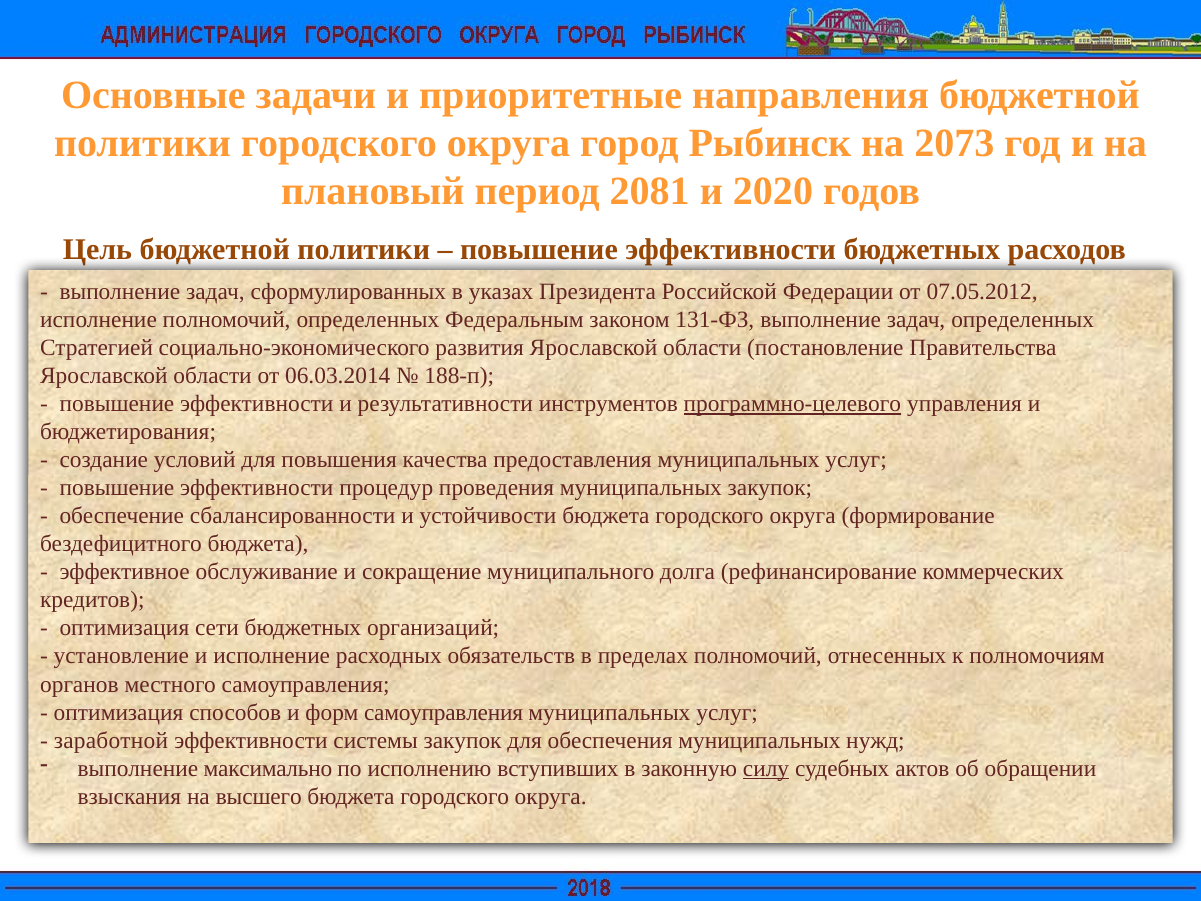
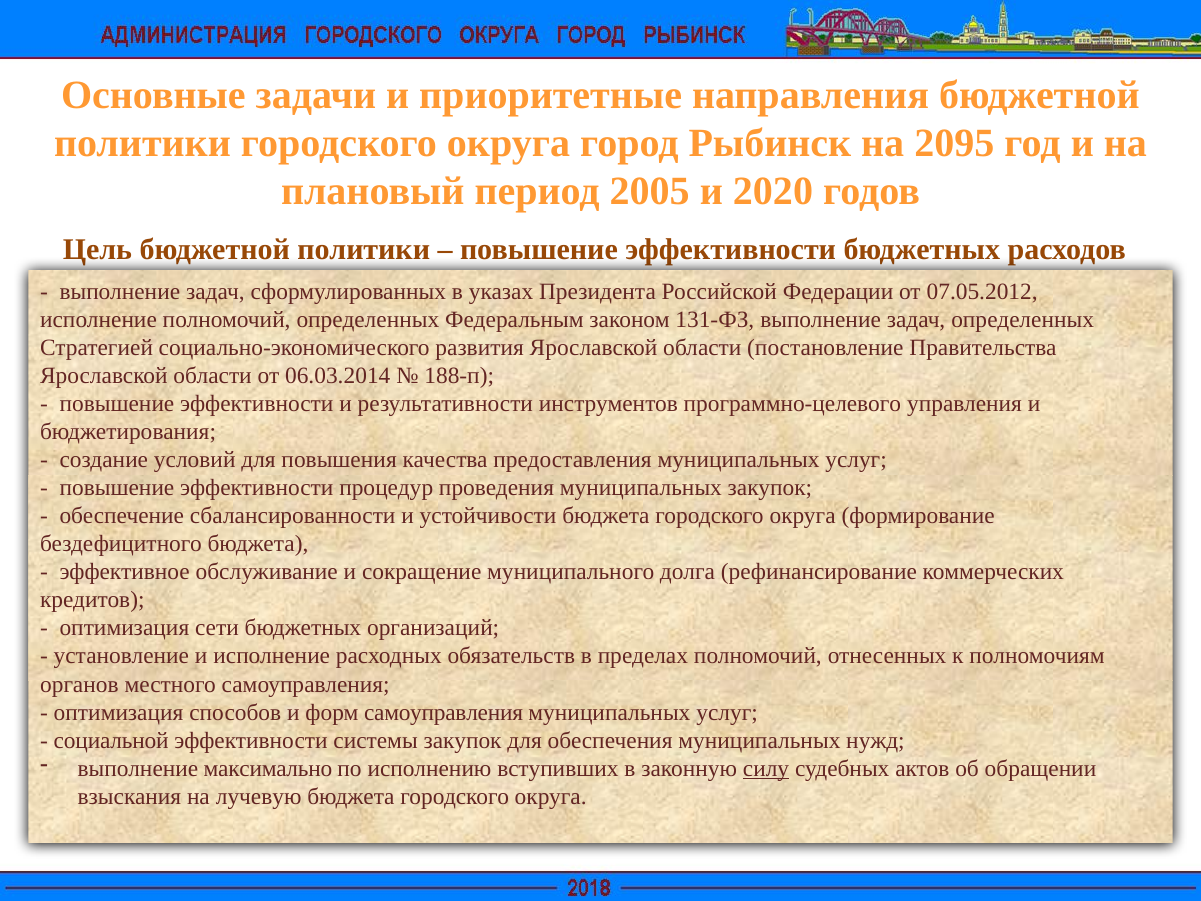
2073: 2073 -> 2095 (954, 143)
2081: 2081 -> 2005 (650, 191)
программно-целевого underline: present -> none (792, 404)
заработной: заработной -> социальной (111, 740)
высшего: высшего -> лучевую (259, 796)
